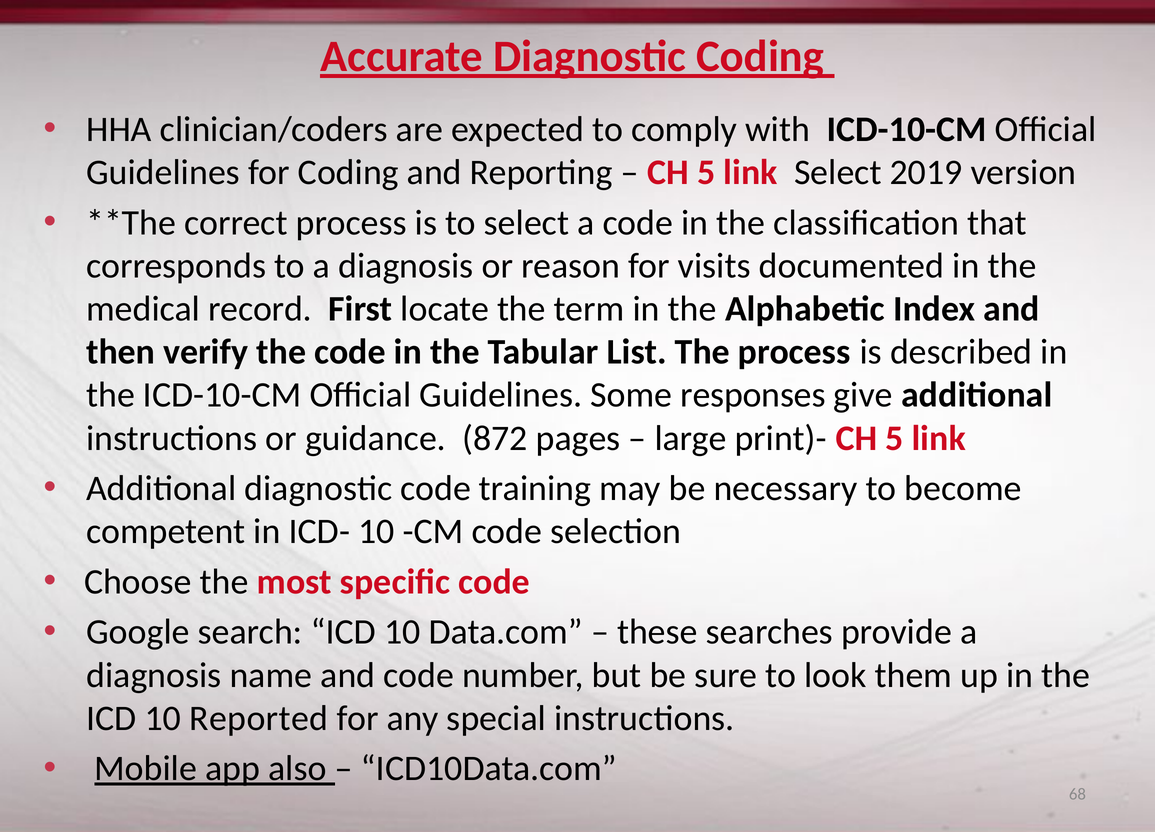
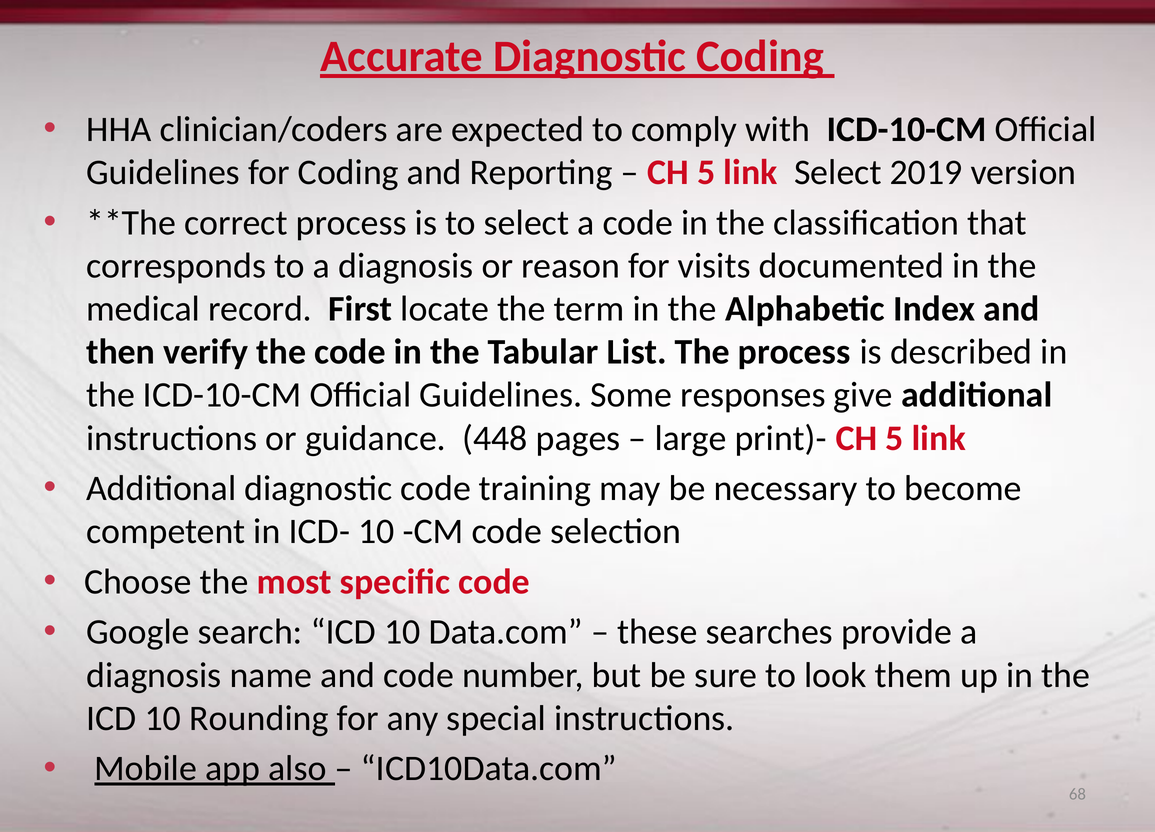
872: 872 -> 448 (495, 438)
Reported: Reported -> Rounding (259, 718)
